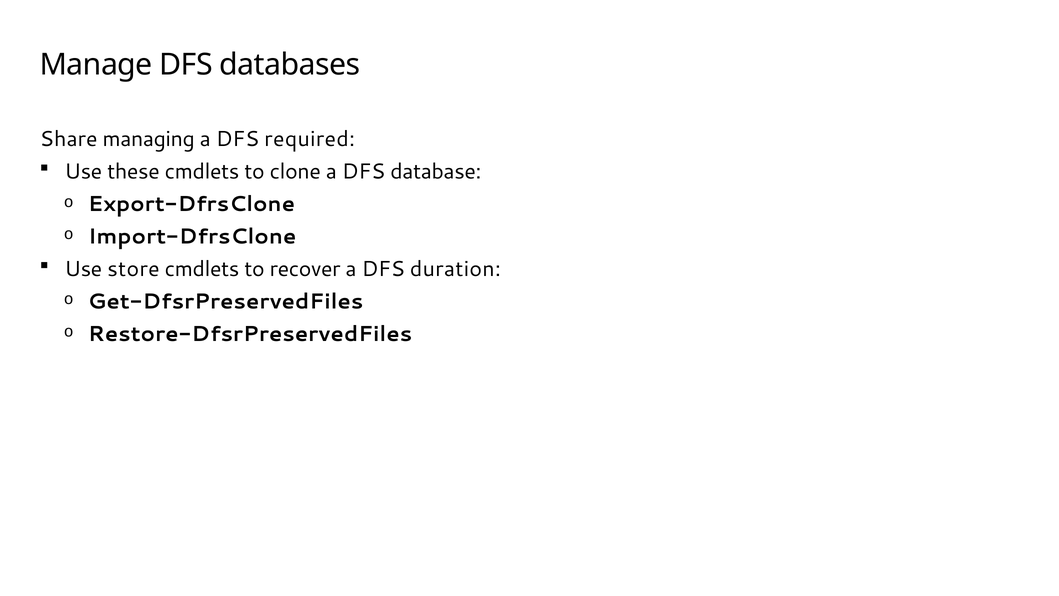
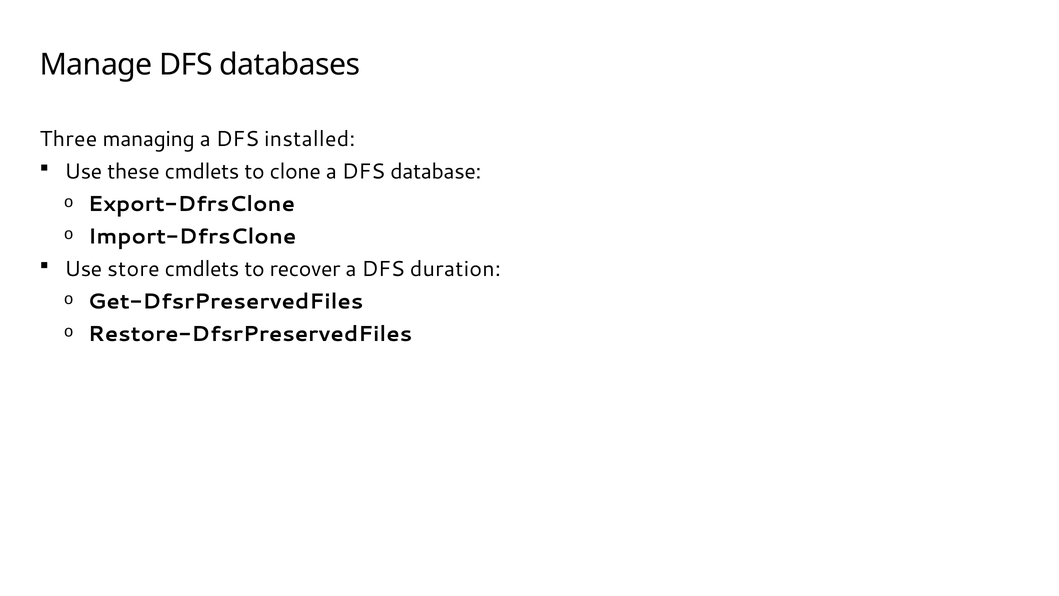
Share: Share -> Three (68, 139)
required: required -> installed (310, 139)
